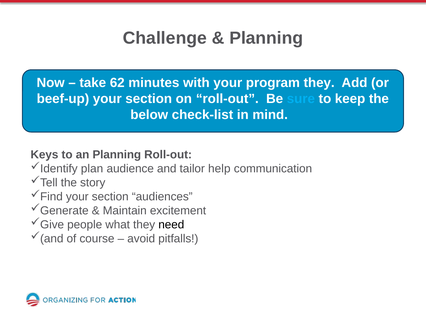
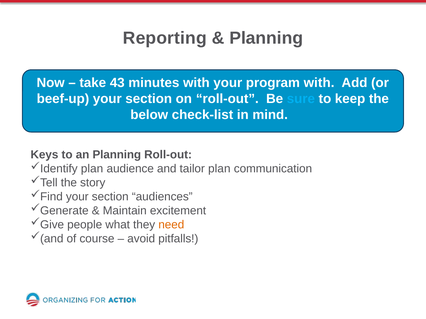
Challenge: Challenge -> Reporting (165, 38)
62: 62 -> 43 (117, 83)
program they: they -> with (319, 83)
tailor help: help -> plan (219, 169)
need colour: black -> orange (171, 225)
